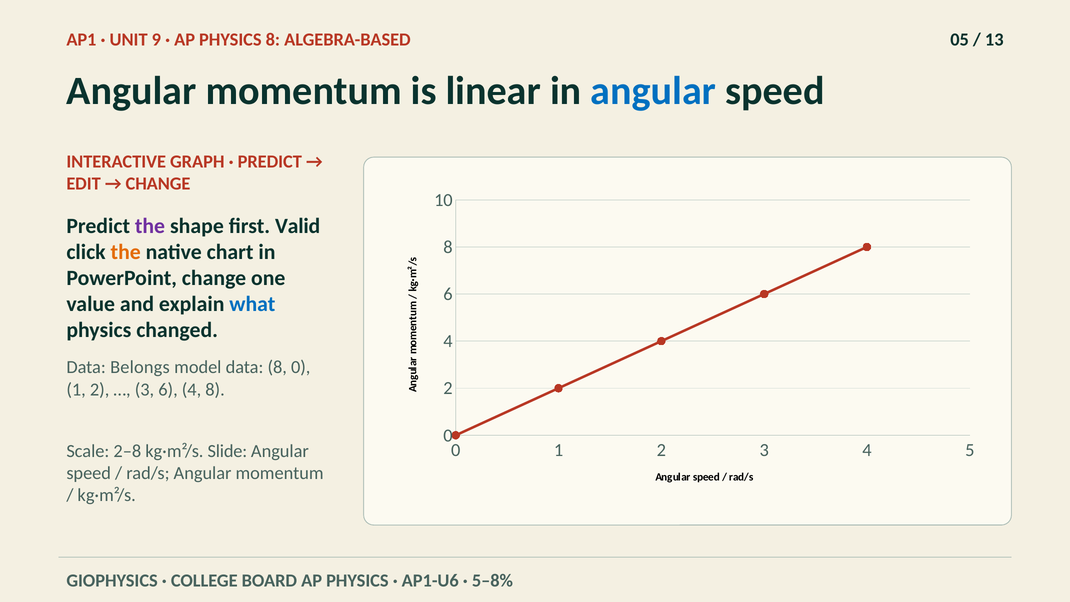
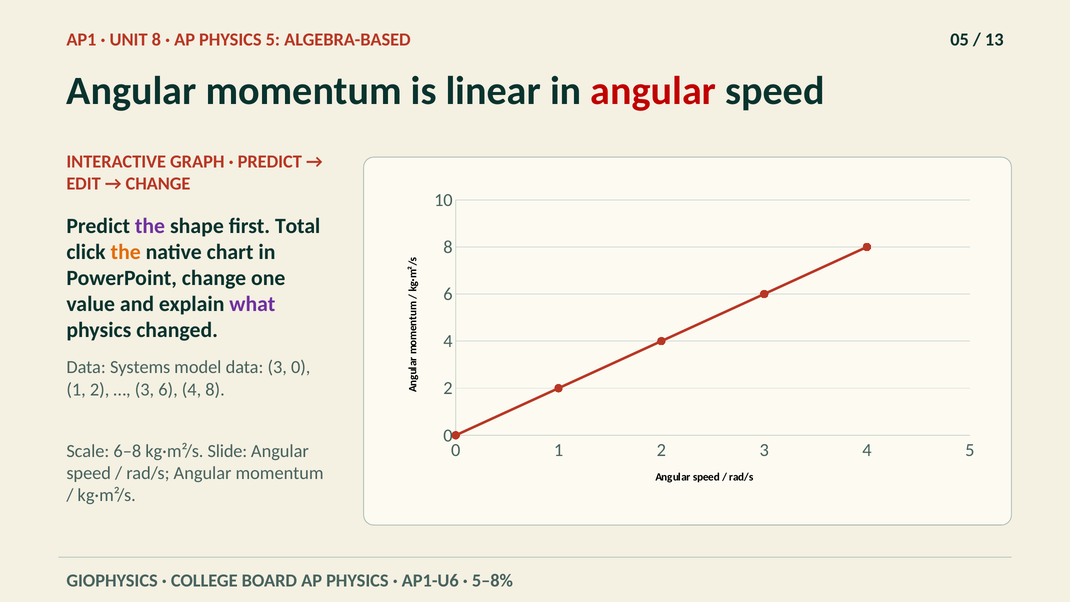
UNIT 9: 9 -> 8 (156, 40)
PHYSICS 8: 8 -> 5 (273, 40)
angular colour: blue -> red (653, 91)
Valid: Valid -> Total (298, 226)
what colour: blue -> purple (252, 304)
Belongs: Belongs -> Systems (140, 367)
data 8: 8 -> 3 (277, 367)
2–8: 2–8 -> 6–8 (127, 451)
